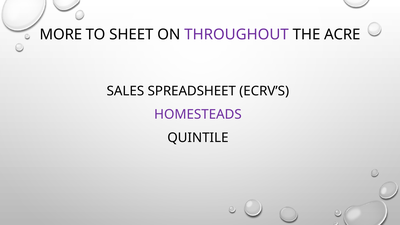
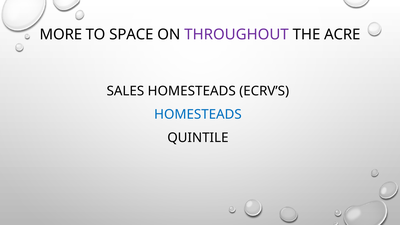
SHEET: SHEET -> SPACE (131, 35)
SALES SPREADSHEET: SPREADSHEET -> HOMESTEADS (192, 91)
HOMESTEADS colour: purple -> blue (198, 114)
